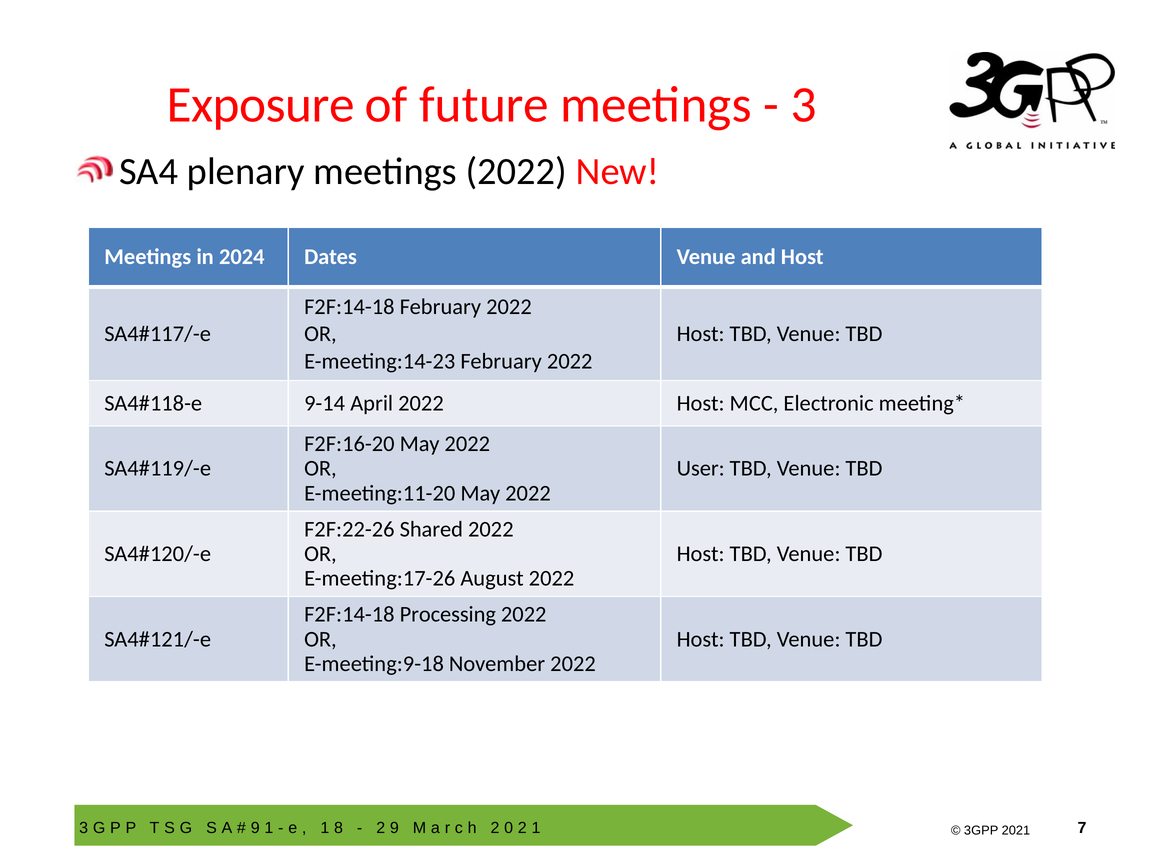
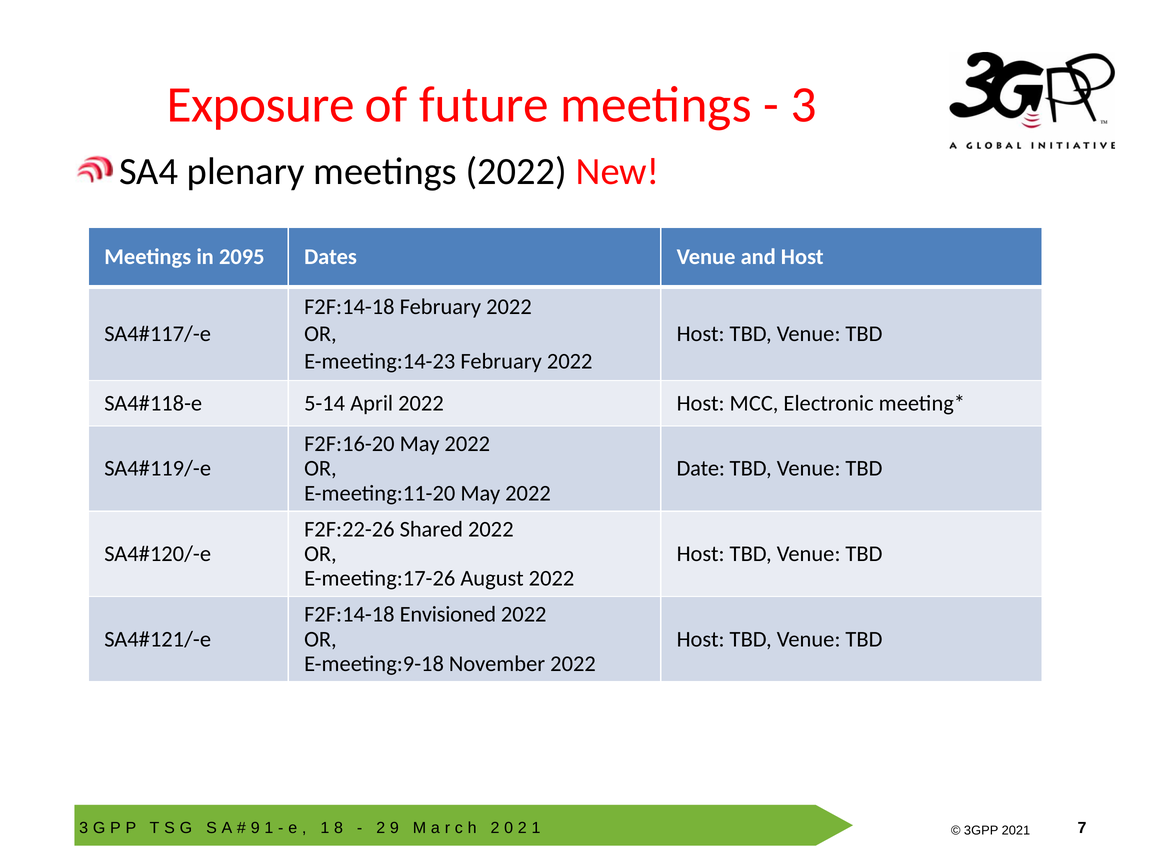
2024: 2024 -> 2095 (242, 257)
9-14: 9-14 -> 5-14 (325, 403)
User: User -> Date (701, 468)
Processing: Processing -> Envisioned (448, 614)
